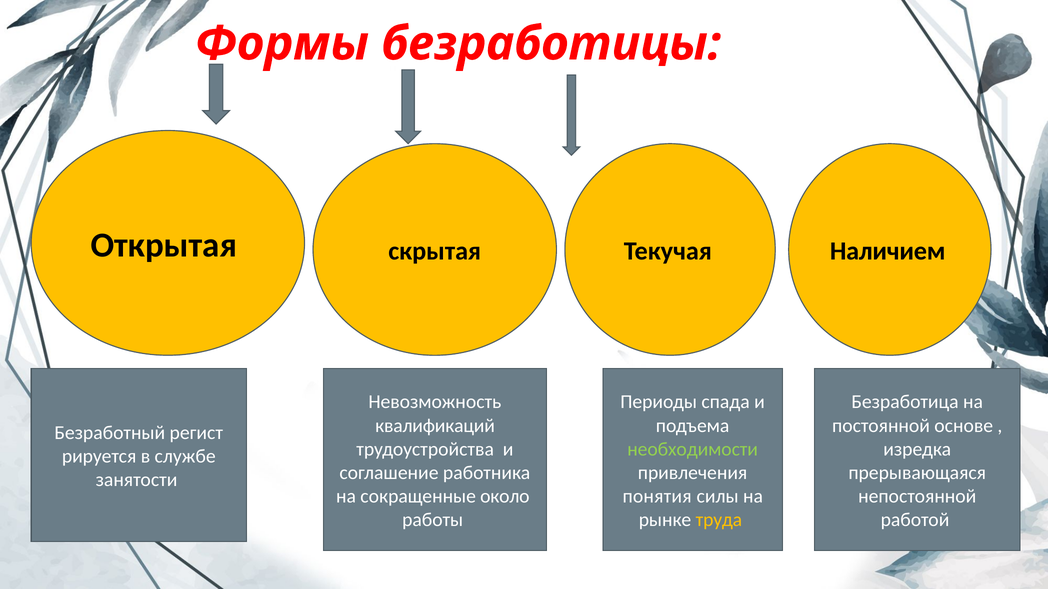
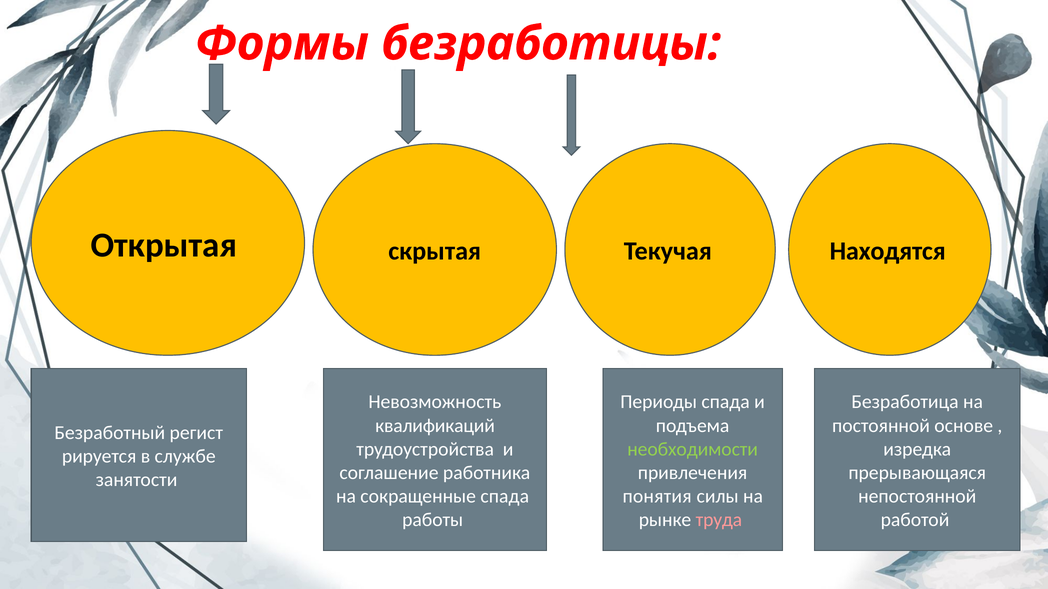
Наличием: Наличием -> Находятся (888, 252)
сокращенные около: около -> спада (505, 497)
труда colour: yellow -> pink (719, 520)
